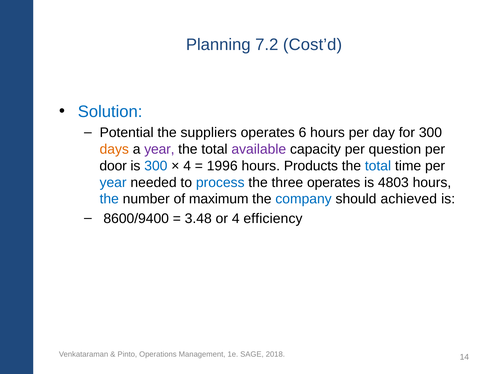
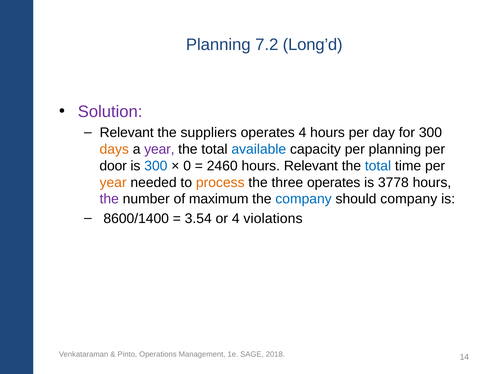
Cost’d: Cost’d -> Long’d (313, 45)
Solution colour: blue -> purple (110, 112)
Potential: Potential -> Relevant (127, 133)
operates 6: 6 -> 4 (302, 133)
available colour: purple -> blue (259, 149)
per question: question -> planning (395, 149)
4: 4 -> 0 (187, 166)
1996: 1996 -> 2460 (222, 166)
hours Products: Products -> Relevant (311, 166)
year colour: blue -> orange (113, 183)
process colour: blue -> orange (220, 183)
4803: 4803 -> 3778 (393, 183)
the colour: blue -> purple (109, 199)
should achieved: achieved -> company (409, 199)
8600/9400: 8600/9400 -> 8600/1400 (136, 219)
3.48: 3.48 -> 3.54 (198, 219)
efficiency: efficiency -> violations (273, 219)
